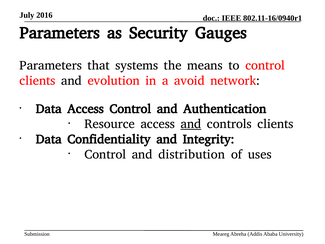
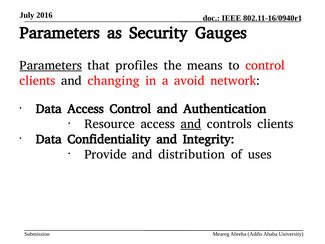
Parameters underline: none -> present (51, 65)
systems: systems -> profiles (137, 65)
evolution: evolution -> changing (114, 80)
Control: Control -> Provide (105, 154)
